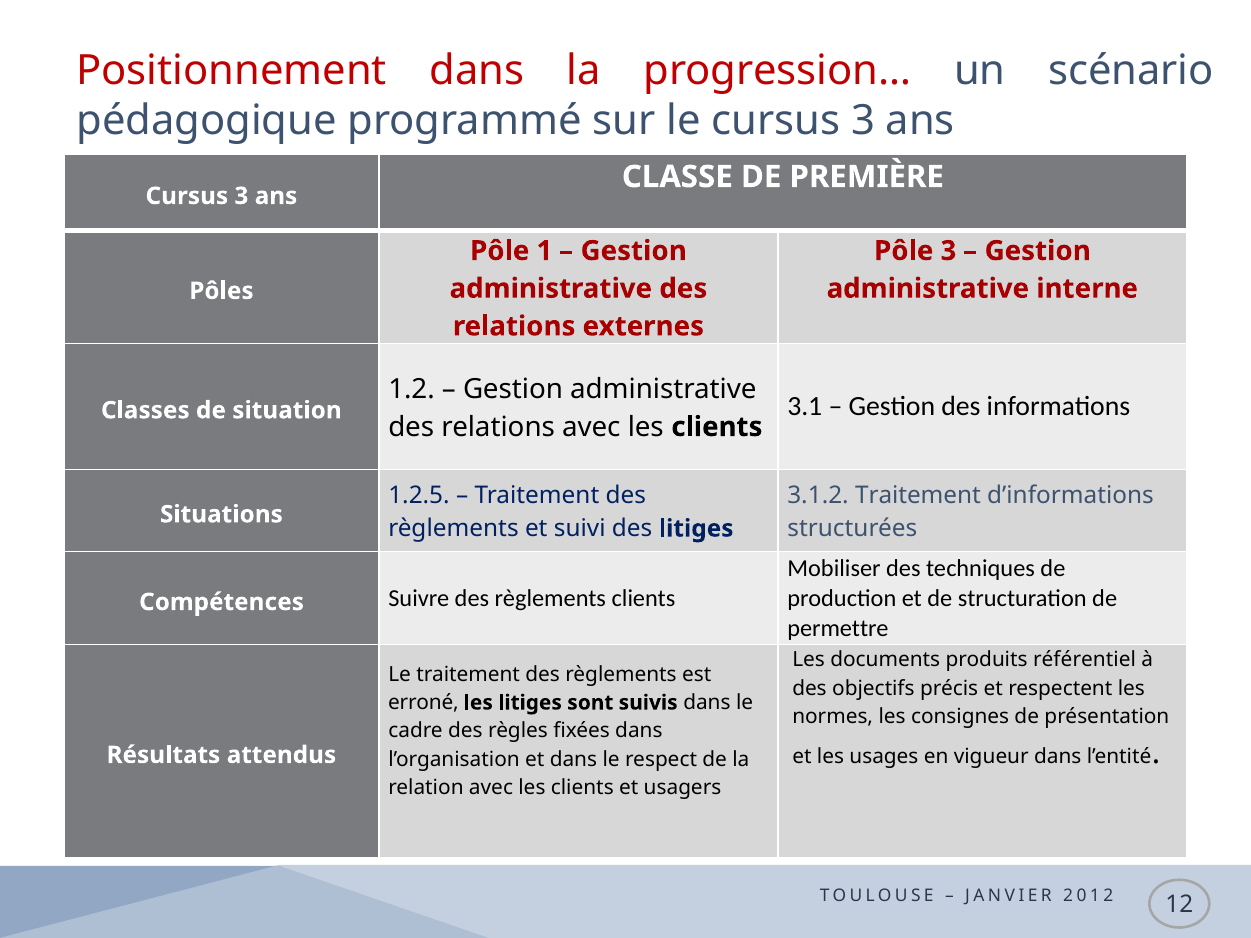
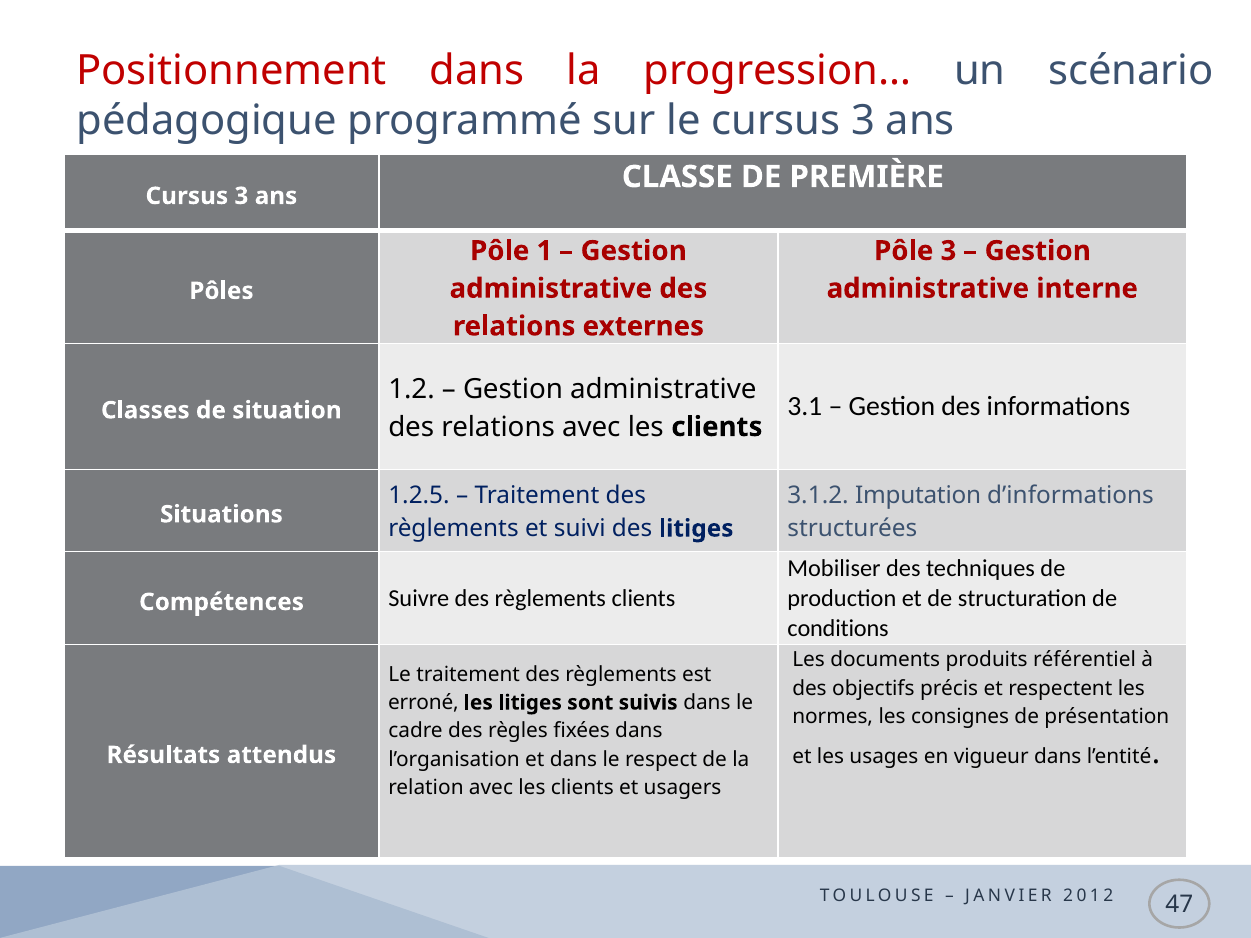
3.1.2 Traitement: Traitement -> Imputation (918, 496)
permettre: permettre -> conditions (838, 628)
12: 12 -> 47 (1179, 904)
